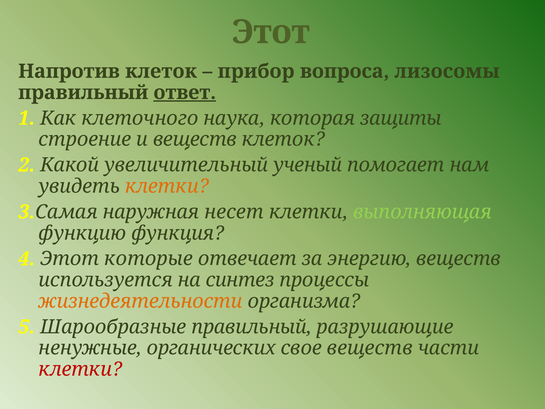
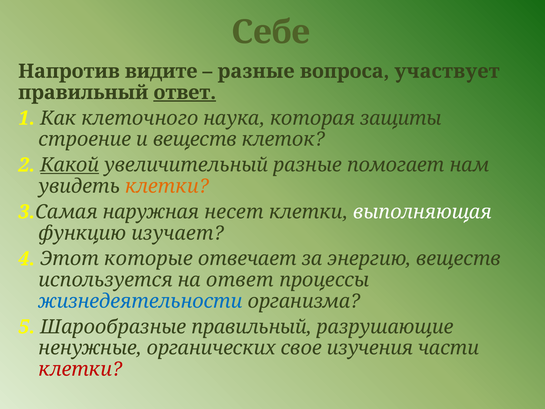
Этот: Этот -> Себе (271, 32)
Напротив клеток: клеток -> видите (161, 71)
прибор: прибор -> разные (256, 71)
лизосомы: лизосомы -> участвует (447, 71)
Какой underline: none -> present (70, 165)
увеличительный ученый: ученый -> разные (308, 165)
выполняющая colour: light green -> white (422, 212)
функция: функция -> изучает (177, 233)
на синтез: синтез -> ответ (240, 280)
жизнедеятельности colour: orange -> blue (141, 301)
свое веществ: веществ -> изучения (370, 348)
